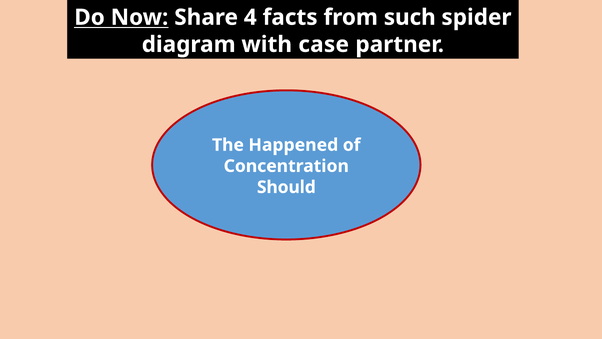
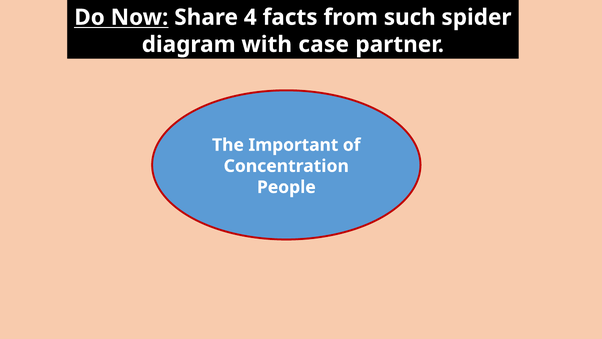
Happened: Happened -> Important (293, 145)
Should: Should -> People (286, 187)
